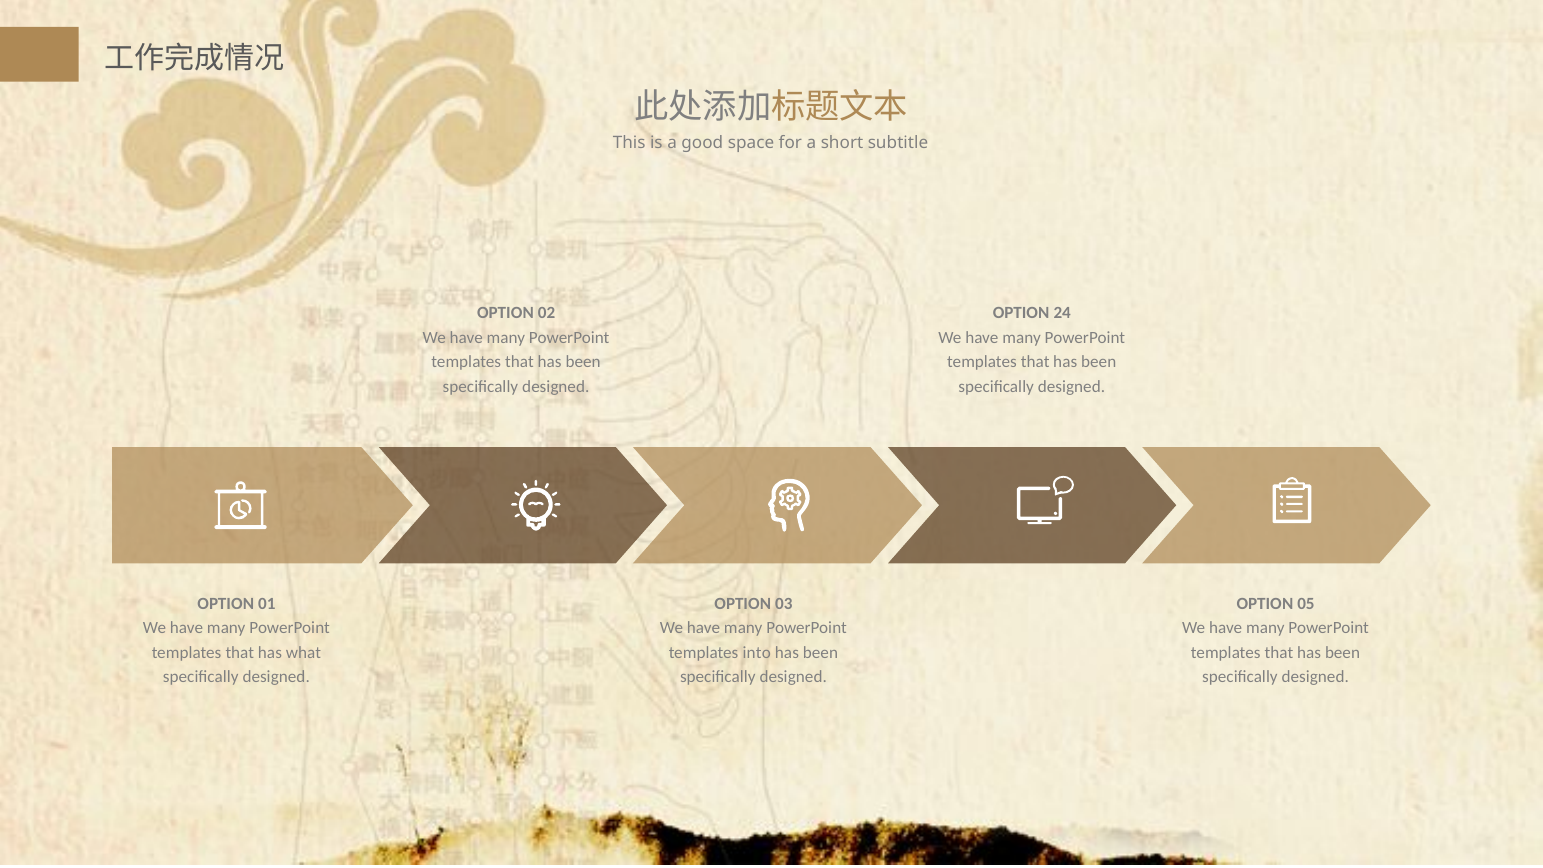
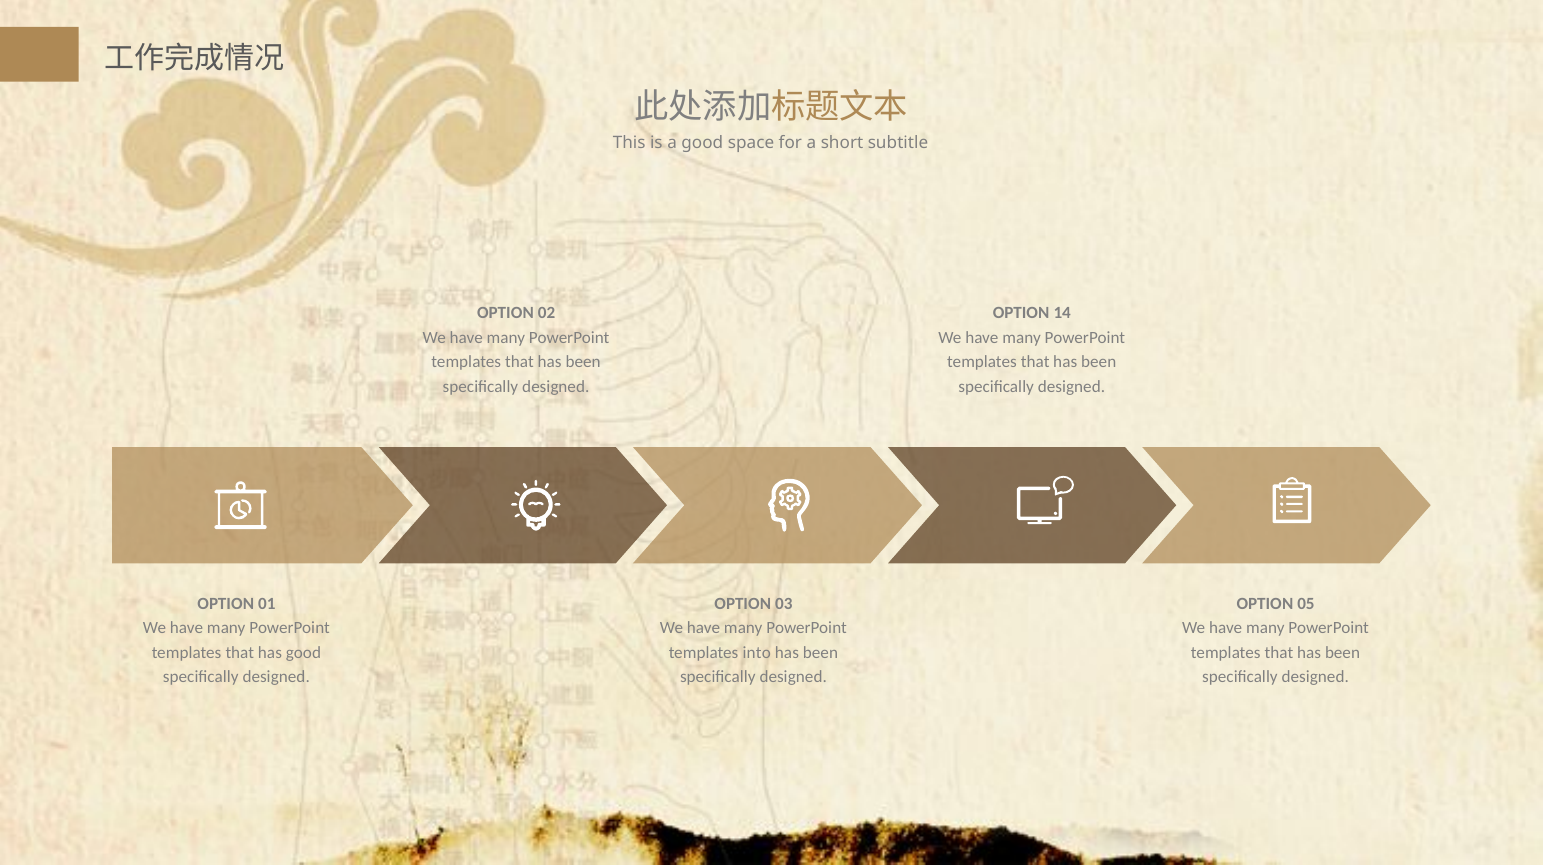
24: 24 -> 14 (1062, 313)
has what: what -> good (303, 653)
